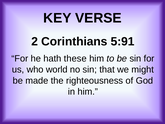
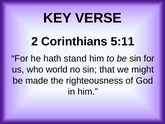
5:91: 5:91 -> 5:11 (123, 41)
these: these -> stand (75, 58)
